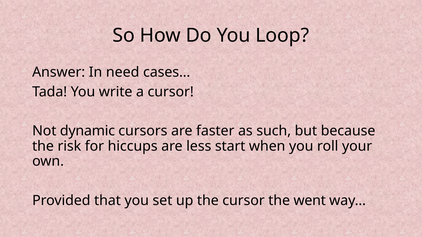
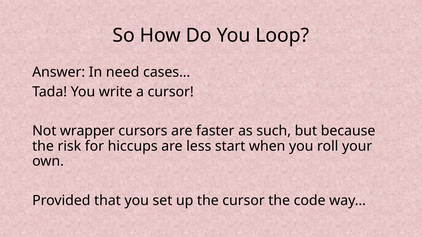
dynamic: dynamic -> wrapper (87, 131)
went: went -> code (310, 201)
